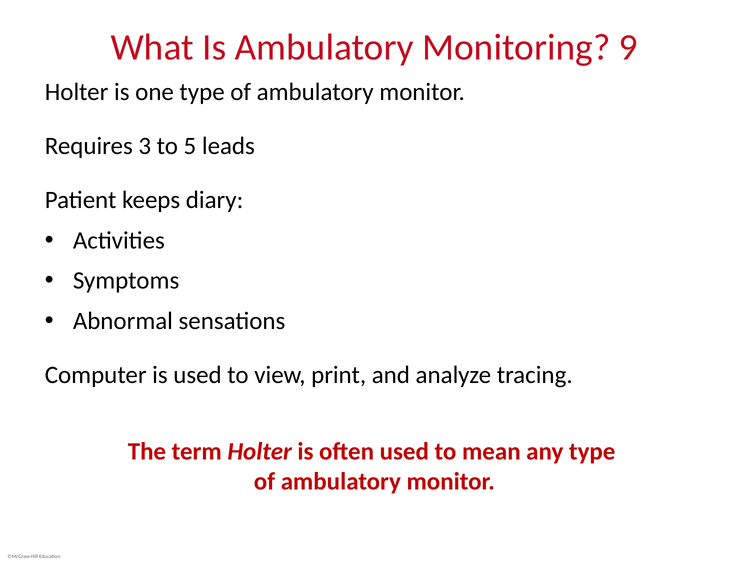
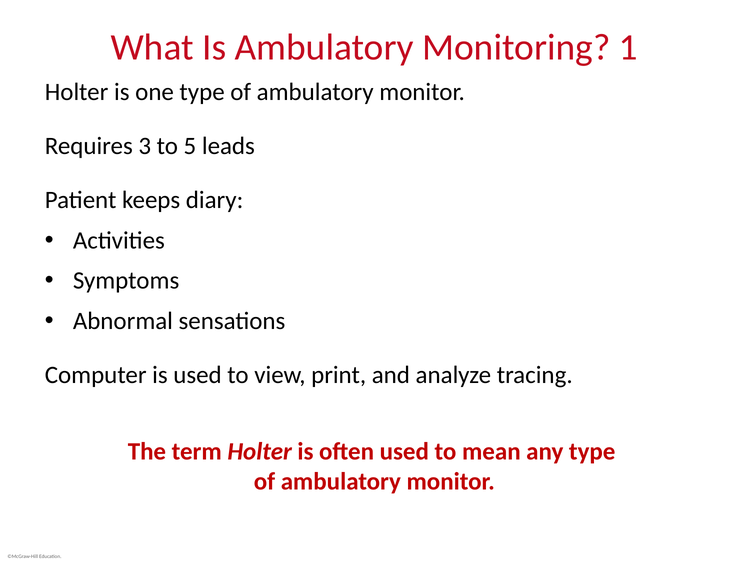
9: 9 -> 1 (628, 48)
